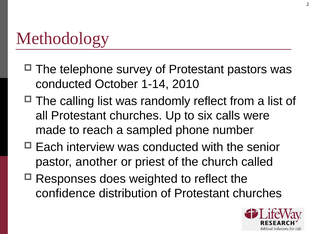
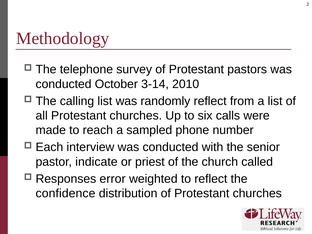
1-14: 1-14 -> 3-14 (155, 84)
another: another -> indicate (96, 162)
does: does -> error (113, 179)
